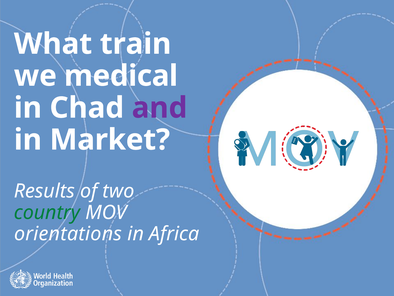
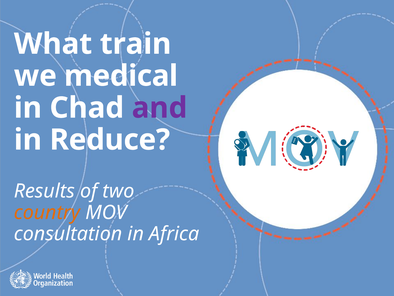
Market: Market -> Reduce (110, 140)
country colour: green -> orange (47, 212)
orientations: orientations -> consultation (68, 233)
